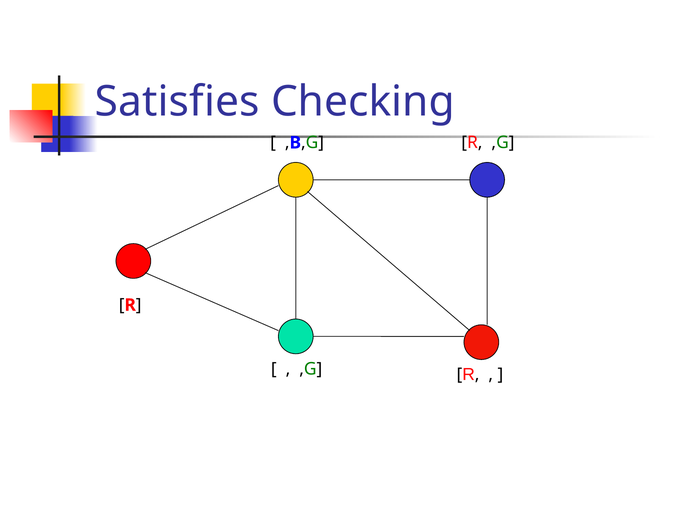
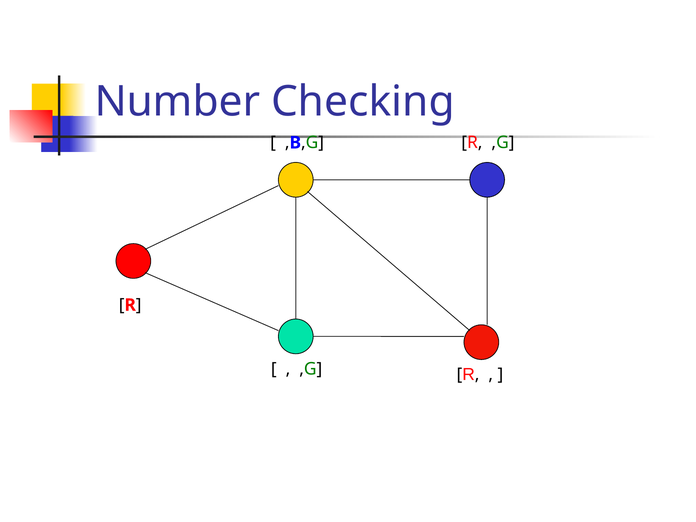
Satisfies: Satisfies -> Number (177, 102)
